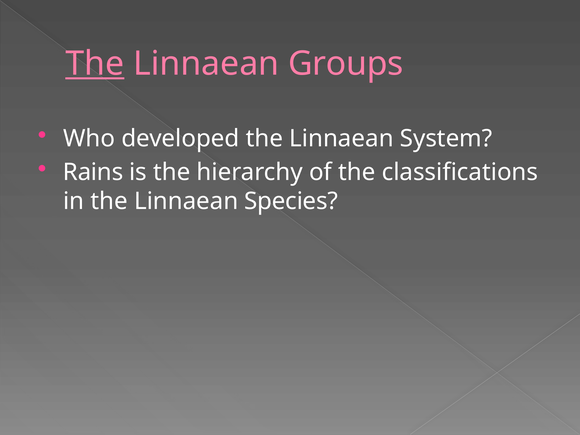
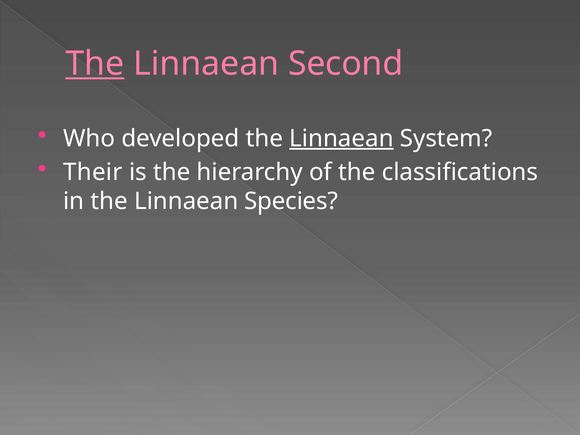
Groups: Groups -> Second (346, 64)
Linnaean underline: none -> present (341, 138)
Rains: Rains -> Their (93, 172)
